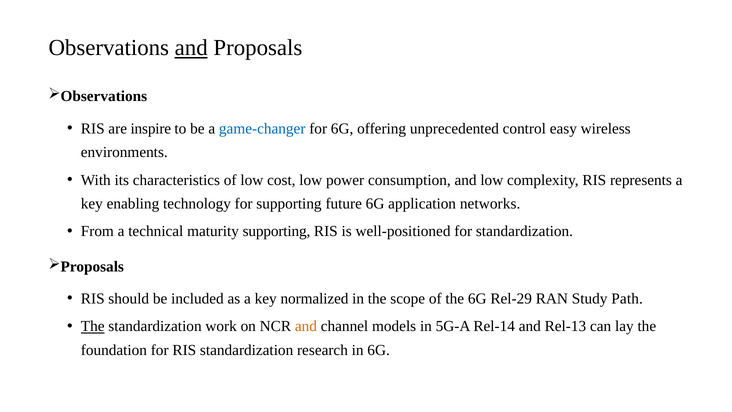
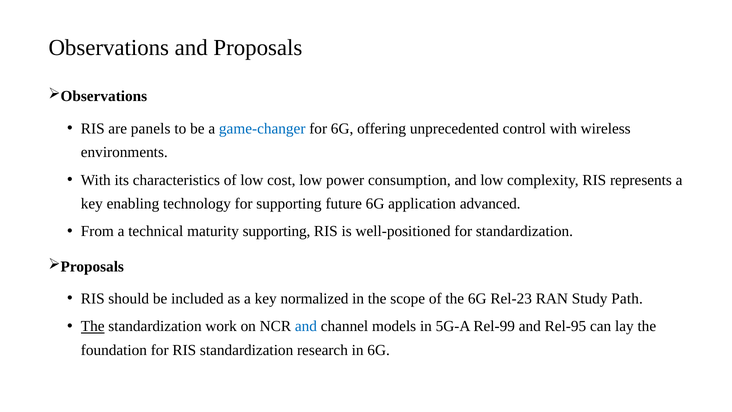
and underline: present -> none (191, 48)
inspire: inspire -> panels (151, 129)
control easy: easy -> with (563, 129)
networks: networks -> advanced (490, 204)
Rel-29: Rel-29 -> Rel-23 (511, 299)
and colour: orange -> blue (306, 326)
Rel-14: Rel-14 -> Rel-99 (494, 326)
Rel-13: Rel-13 -> Rel-95 (565, 326)
